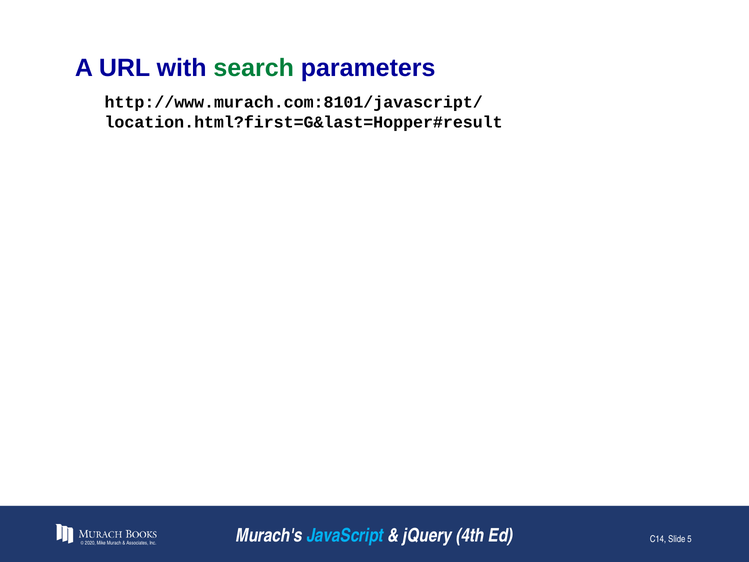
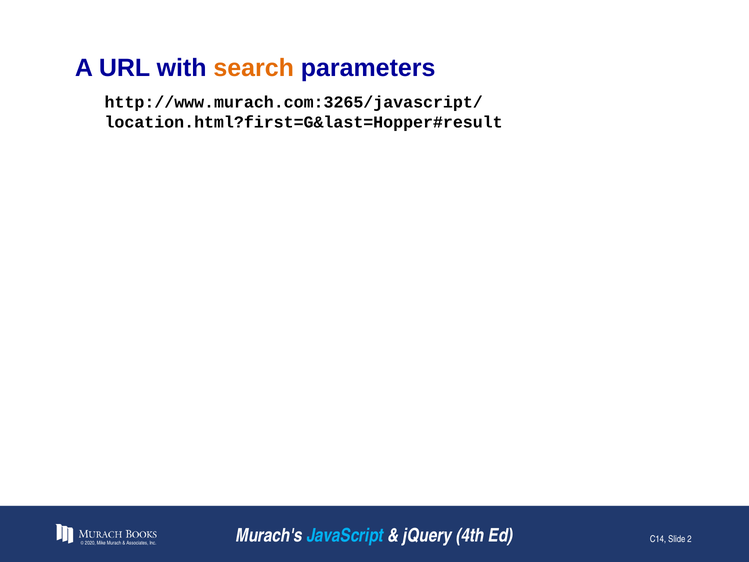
search colour: green -> orange (254, 68)
http://www.murach.com:8101/javascript/: http://www.murach.com:8101/javascript/ -> http://www.murach.com:3265/javascript/ (294, 102)
5: 5 -> 2 (689, 539)
